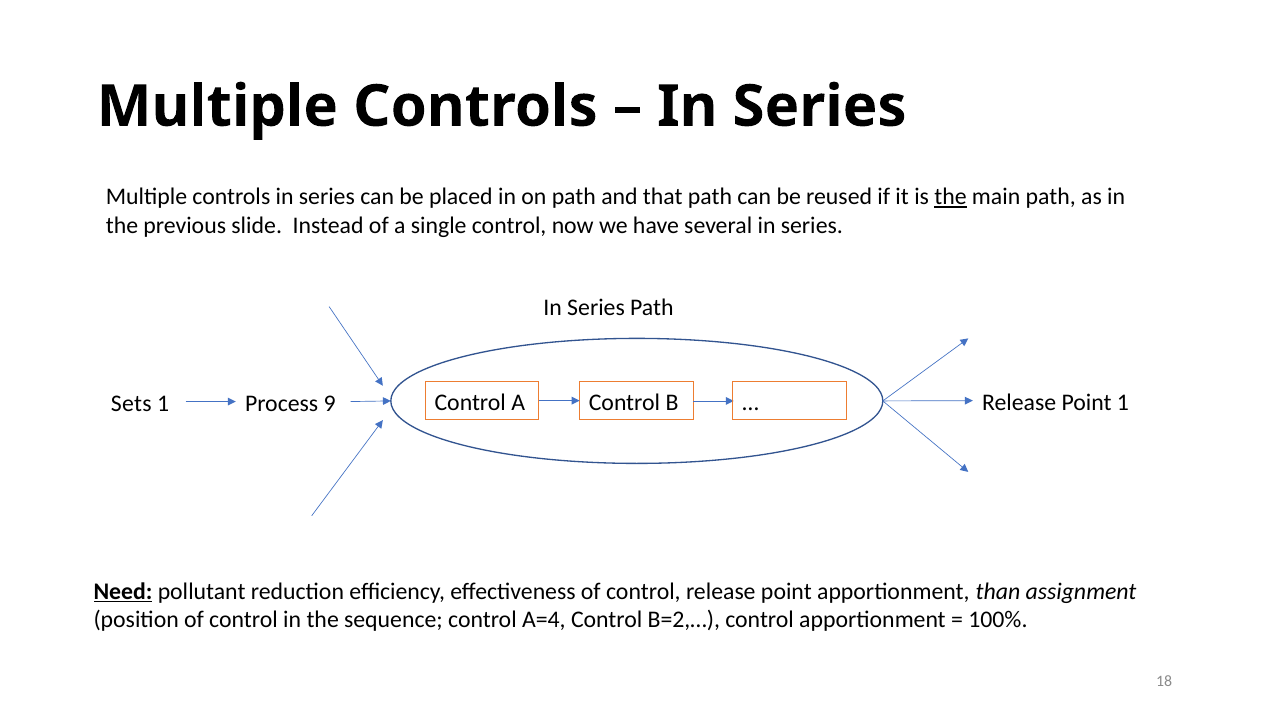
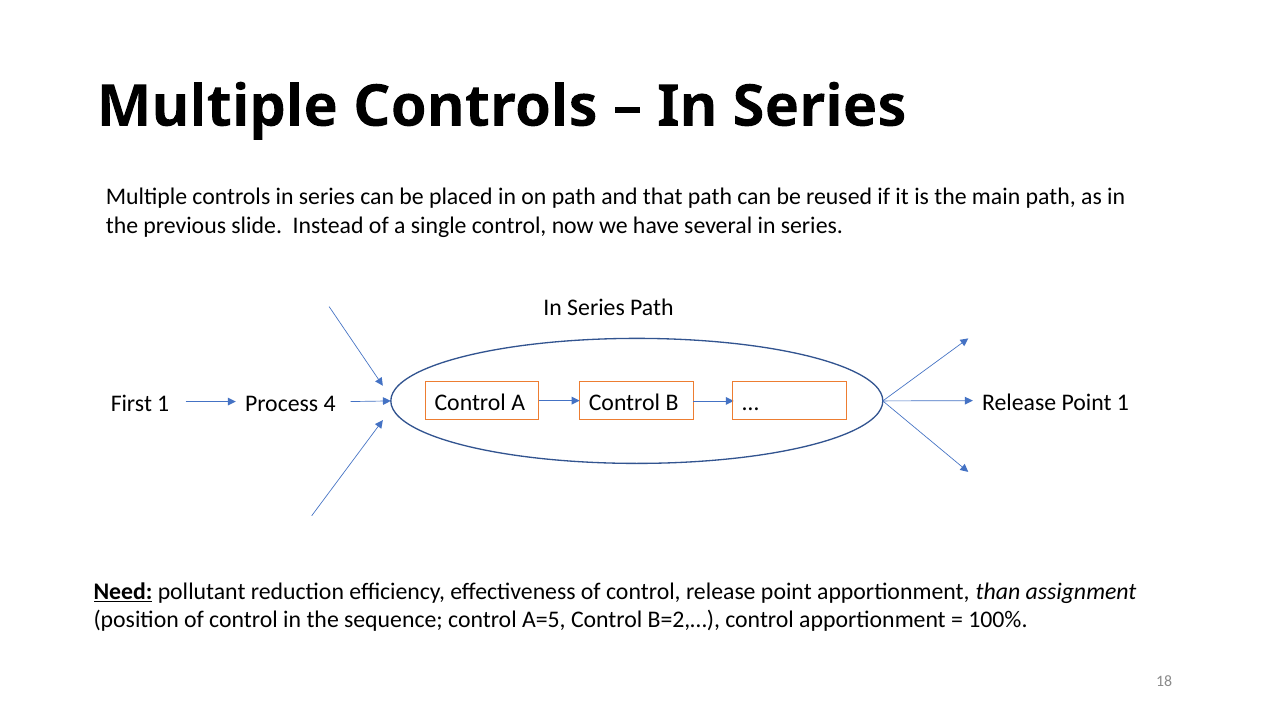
the underline: present -> none (951, 197)
Sets: Sets -> First (131, 403)
9: 9 -> 4 (330, 403)
A=4: A=4 -> A=5 (544, 620)
